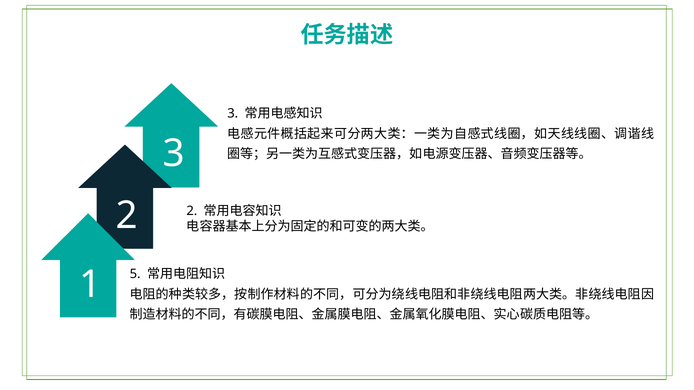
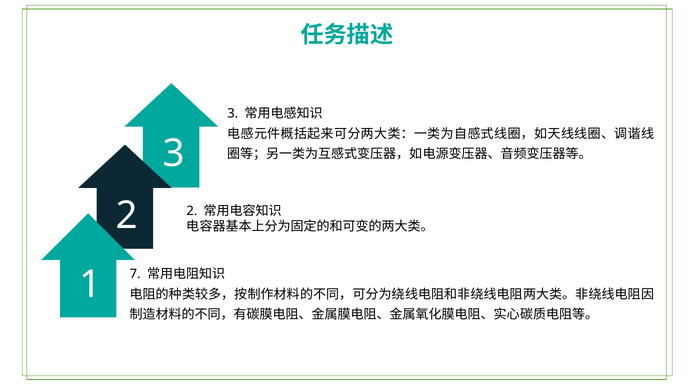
5: 5 -> 7 (135, 274)
